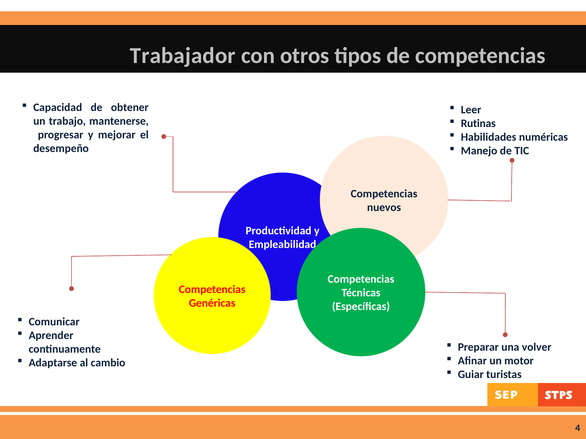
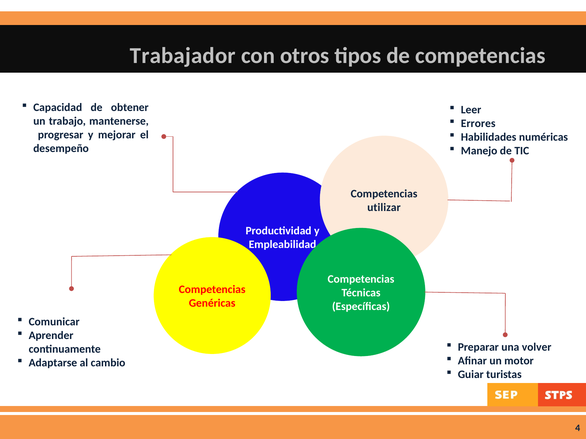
Rutinas: Rutinas -> Errores (478, 124)
nuevos: nuevos -> utilizar (384, 208)
